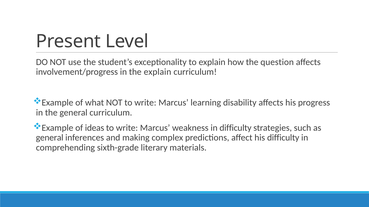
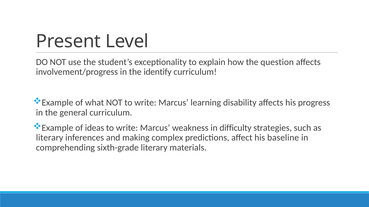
the explain: explain -> identify (158, 72)
general: general -> literary (50, 138)
his difficulty: difficulty -> baseline (283, 138)
